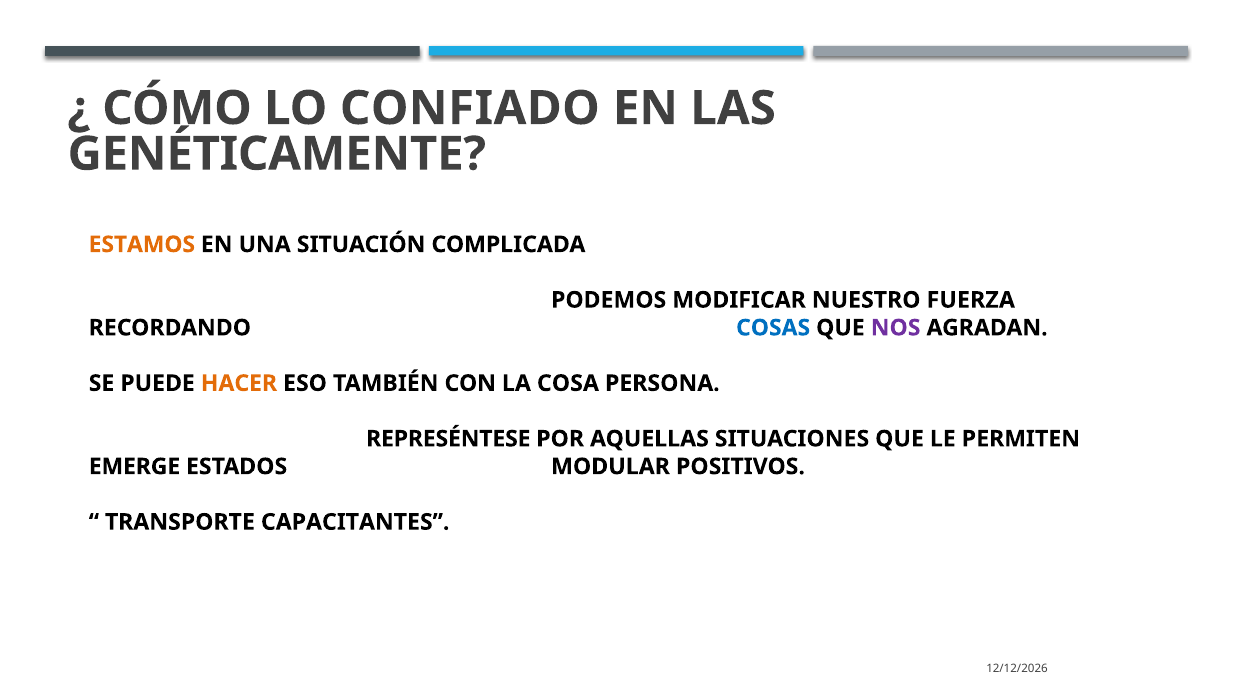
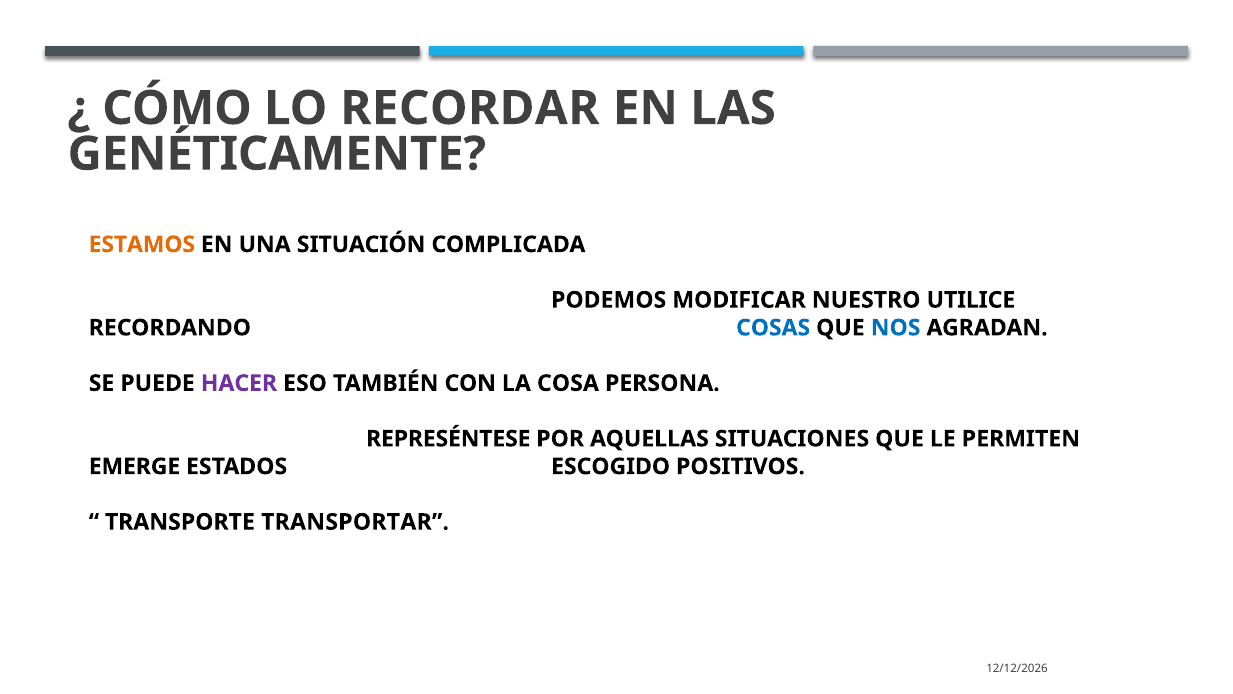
CONFIADO: CONFIADO -> RECORDAR (470, 108)
FUERZA: FUERZA -> UTILICE (971, 300)
NOS colour: purple -> blue (896, 328)
HACER colour: orange -> purple (239, 383)
MODULAR: MODULAR -> ESCOGIDO (611, 466)
CAPACITANTES: CAPACITANTES -> TRANSPORTAR (355, 522)
